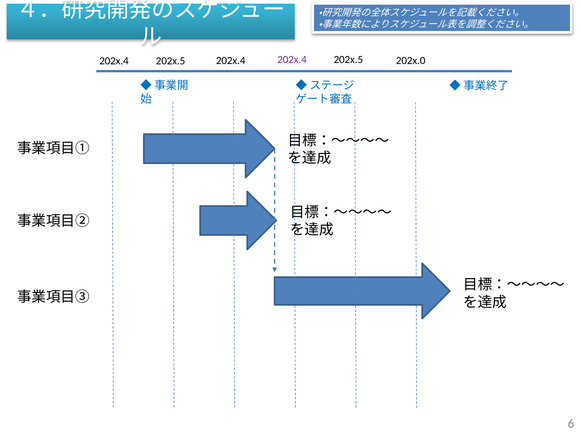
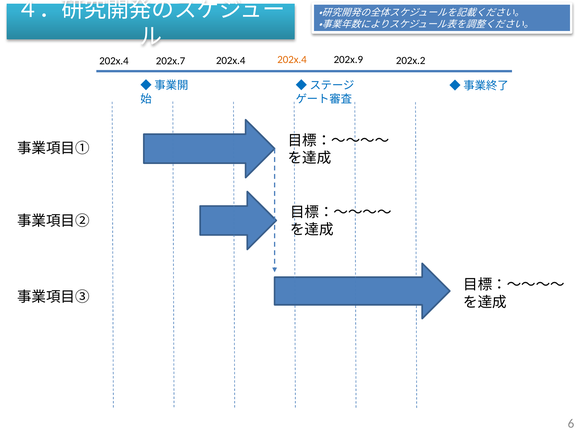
202x.4 colour: purple -> orange (292, 60)
202x.0: 202x.0 -> 202x.2 (411, 61)
202x.4 202x.5: 202x.5 -> 202x.9 (348, 60)
202x.5: 202x.5 -> 202x.7 (171, 61)
